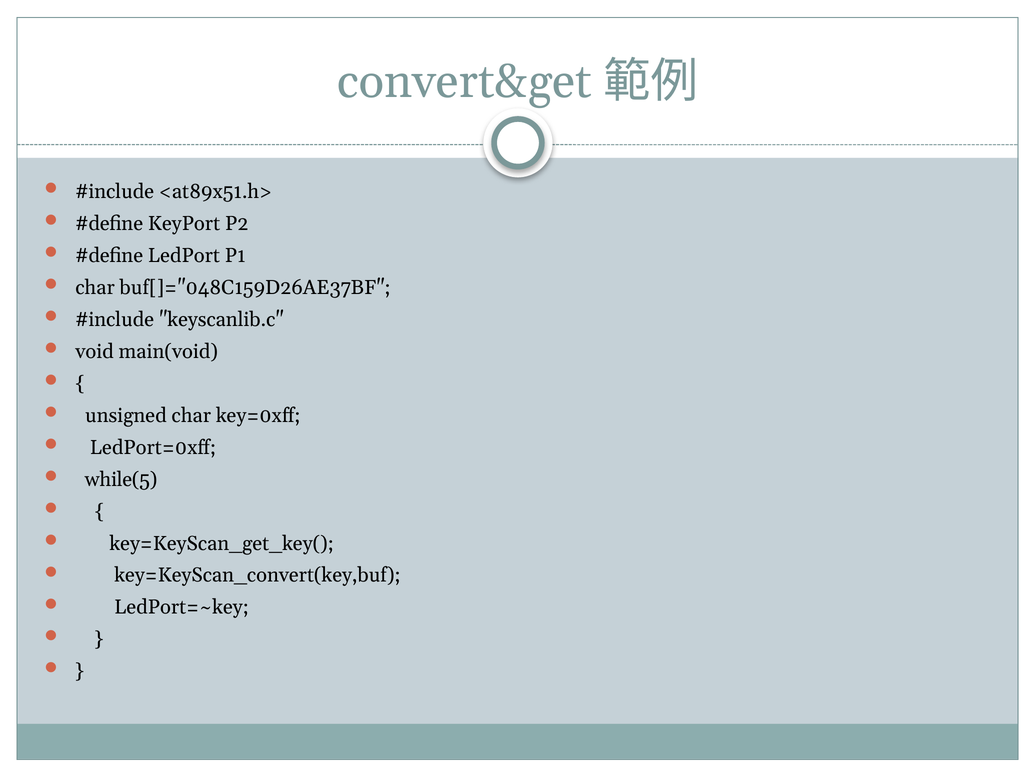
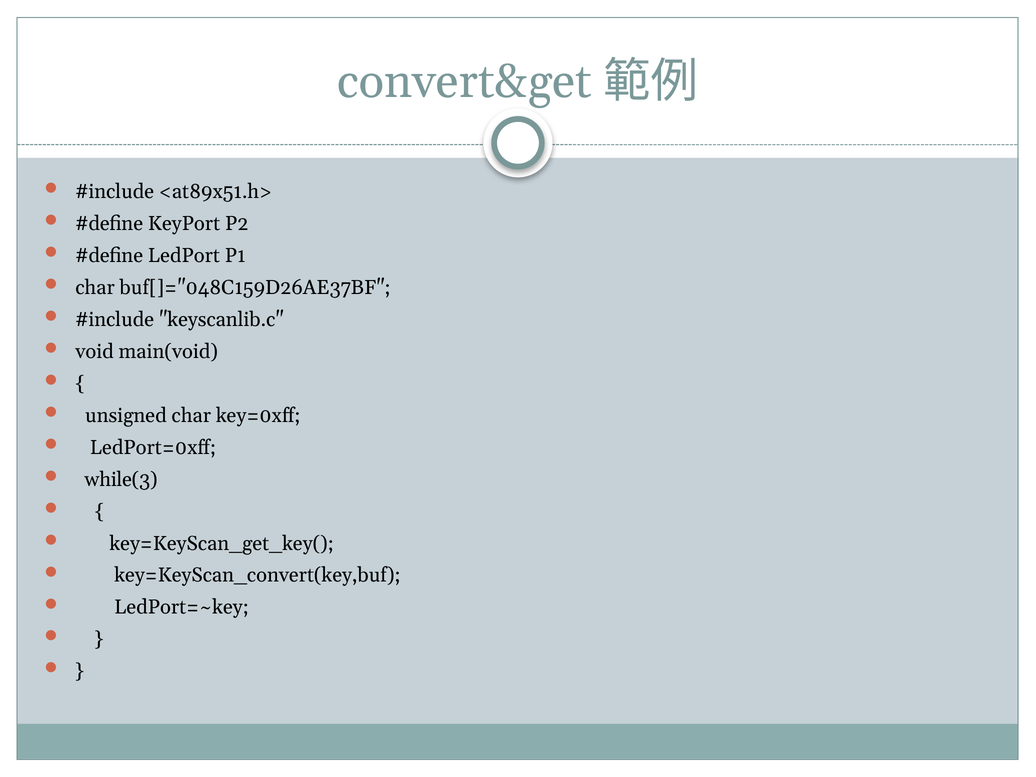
while(5: while(5 -> while(3 (121, 479)
